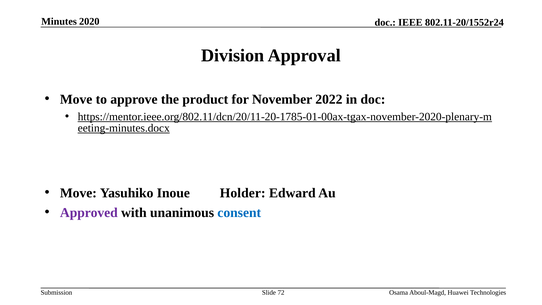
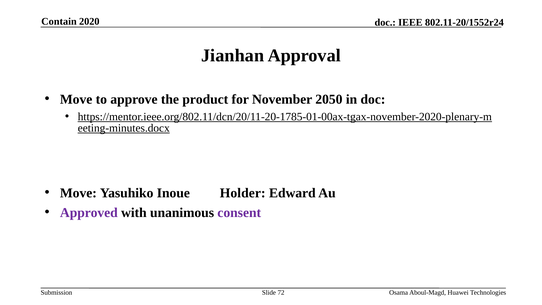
Minutes: Minutes -> Contain (59, 22)
Division: Division -> Jianhan (233, 55)
2022: 2022 -> 2050 (329, 99)
consent colour: blue -> purple (239, 212)
